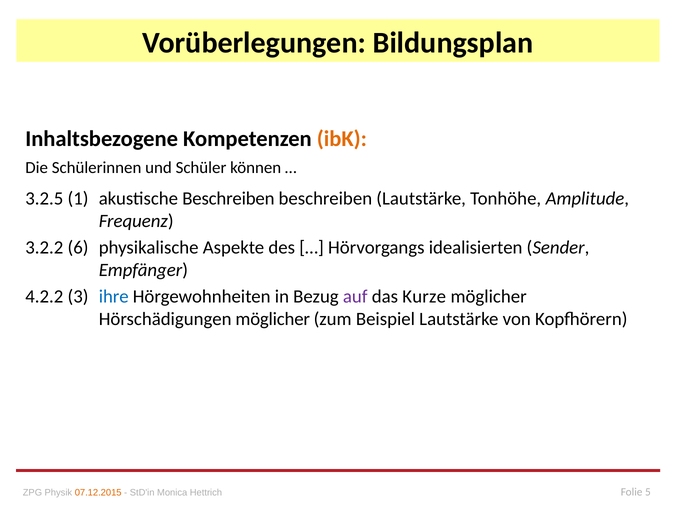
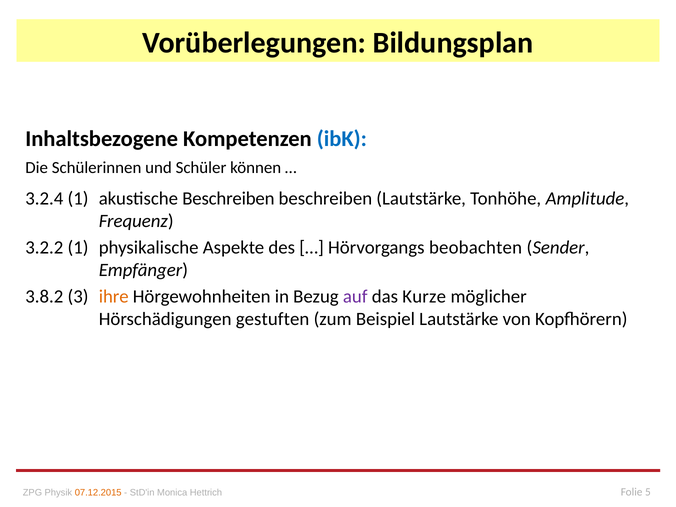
ibK colour: orange -> blue (342, 139)
3.2.5: 3.2.5 -> 3.2.4 (44, 199)
3.2.2 6: 6 -> 1 (78, 248)
idealisierten: idealisierten -> beobachten (476, 248)
4.2.2: 4.2.2 -> 3.8.2 (44, 296)
ihre colour: blue -> orange (114, 296)
Hörschädigungen möglicher: möglicher -> gestuften (273, 319)
